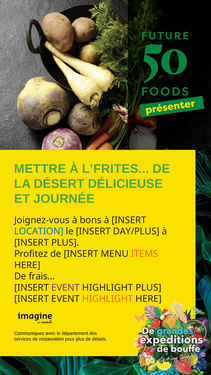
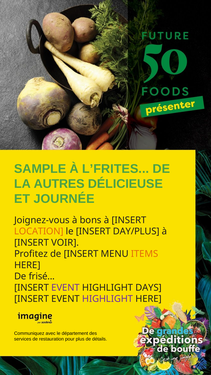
METTRE: METTRE -> SAMPLE (40, 169)
DÉSERT: DÉSERT -> AUTRES (59, 184)
LOCATION colour: blue -> orange (39, 231)
INSERT PLUS: PLUS -> VOIR (65, 242)
frais: frais -> frisé (42, 276)
HIGHLIGHT PLUS: PLUS -> DAYS (149, 287)
HIGHLIGHT colour: orange -> purple (108, 299)
